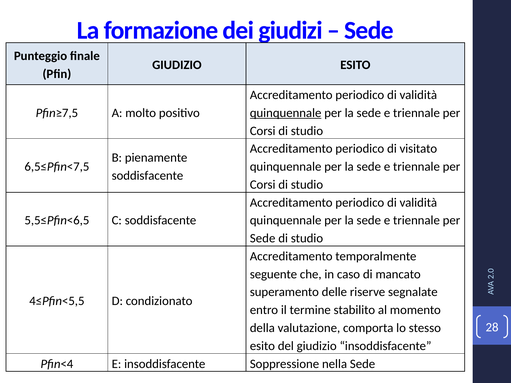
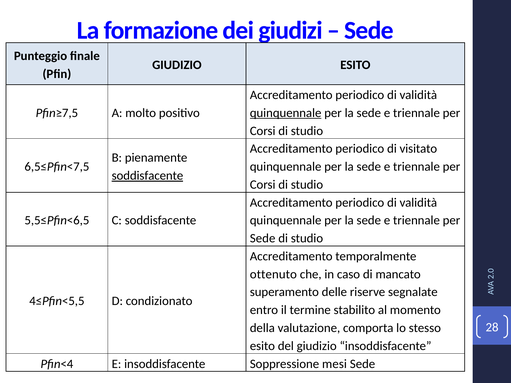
soddisfacente underline: none -> present (147, 176)
seguente: seguente -> ottenuto (273, 274)
nella: nella -> mesi (334, 364)
